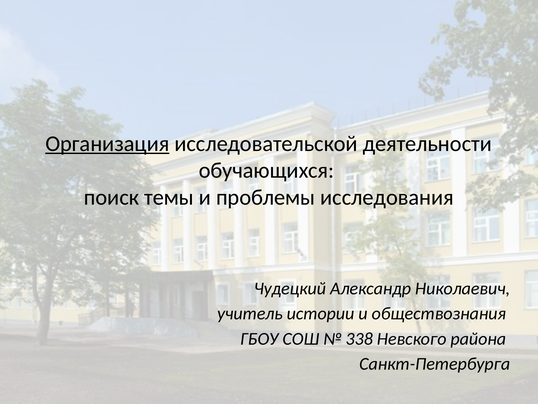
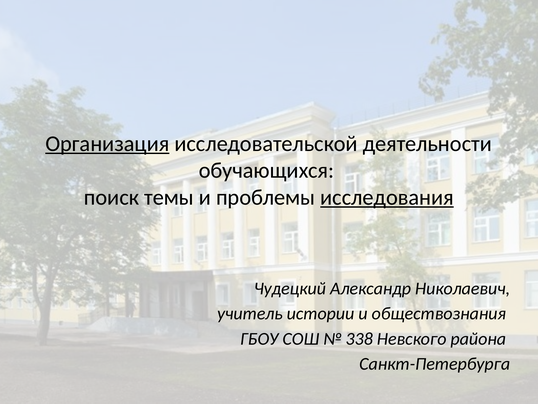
исследования underline: none -> present (387, 197)
